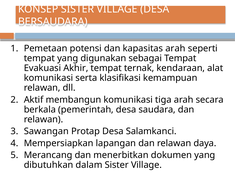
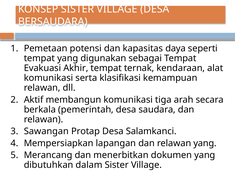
kapasitas arah: arah -> daya (175, 48)
relawan daya: daya -> yang (205, 143)
